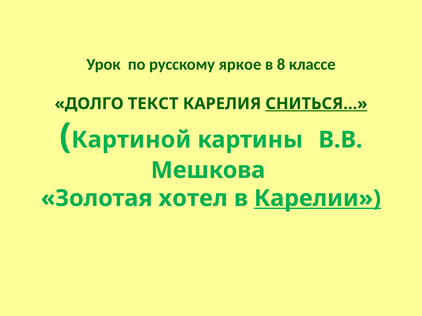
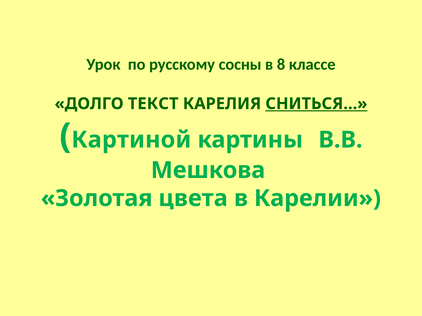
яркое: яркое -> сосны (240, 64)
хотел: хотел -> цвета (193, 199)
Карелии underline: present -> none (317, 199)
